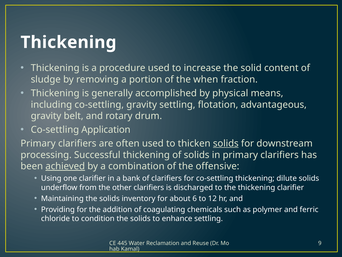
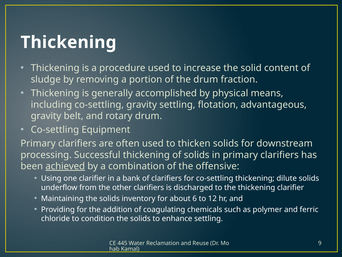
the when: when -> drum (206, 79)
Application: Application -> Equipment (106, 130)
solids underline: present -> none (226, 143)
